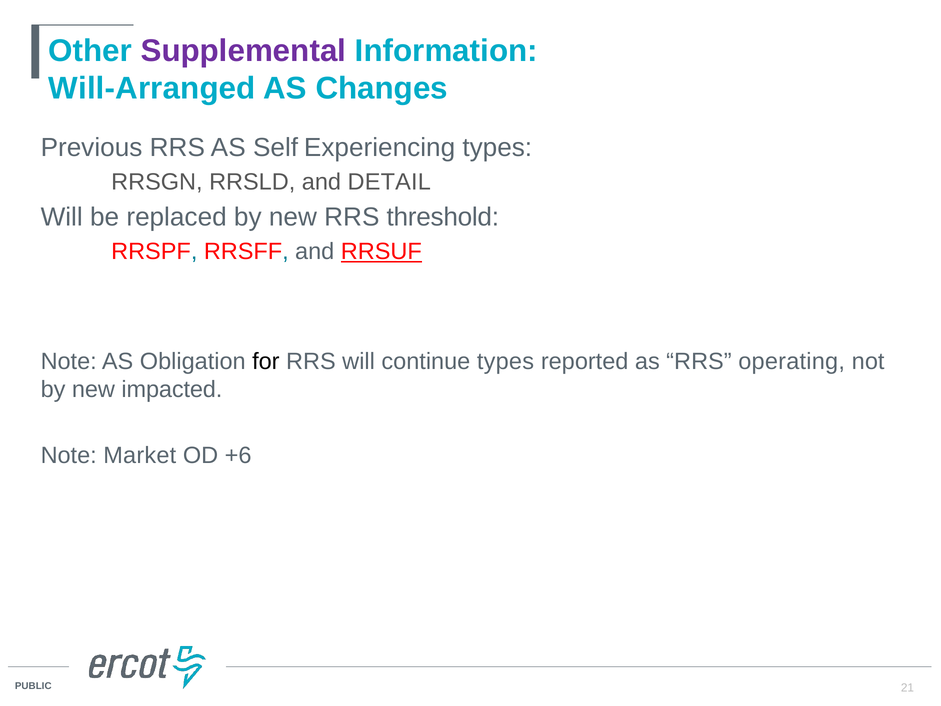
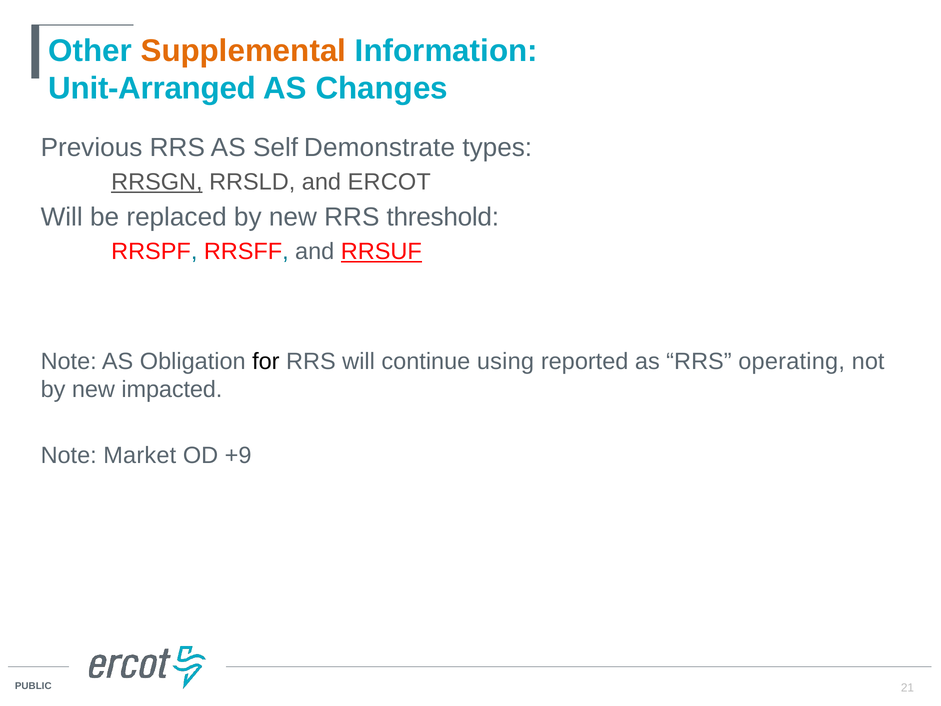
Supplemental colour: purple -> orange (243, 51)
Will-Arranged: Will-Arranged -> Unit-Arranged (152, 88)
Experiencing: Experiencing -> Demonstrate (380, 148)
RRSGN underline: none -> present (157, 182)
DETAIL: DETAIL -> ERCOT (389, 182)
continue types: types -> using (505, 361)
+6: +6 -> +9 (238, 455)
